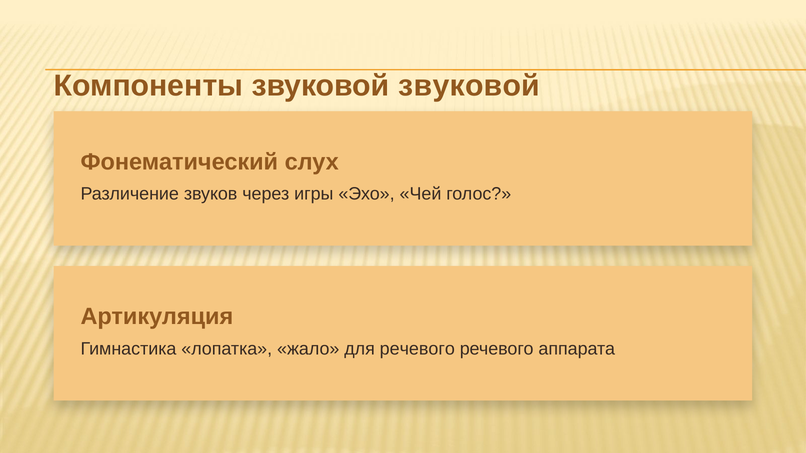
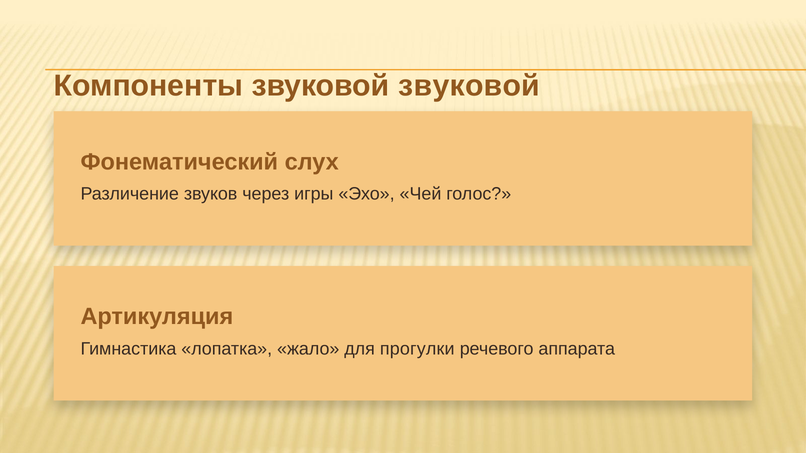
для речевого: речевого -> прогулки (417, 349)
